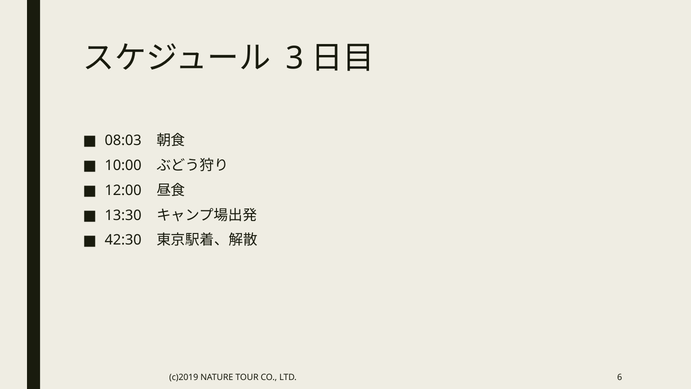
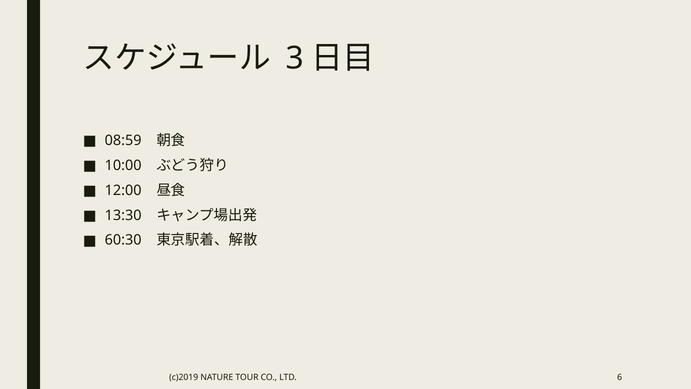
08:03: 08:03 -> 08:59 (123, 140)
42:30: 42:30 -> 60:30 (123, 240)
